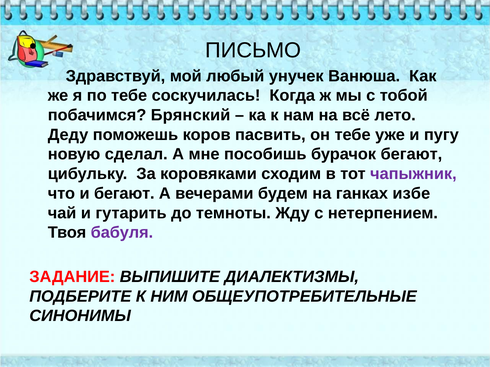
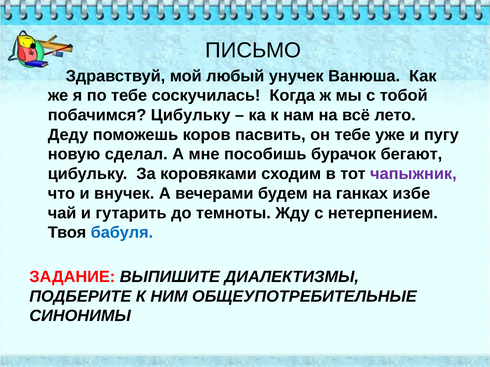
побачимся Брянский: Брянский -> Цибульку (191, 115)
и бегают: бегают -> внучек (124, 194)
бабуля colour: purple -> blue (122, 233)
